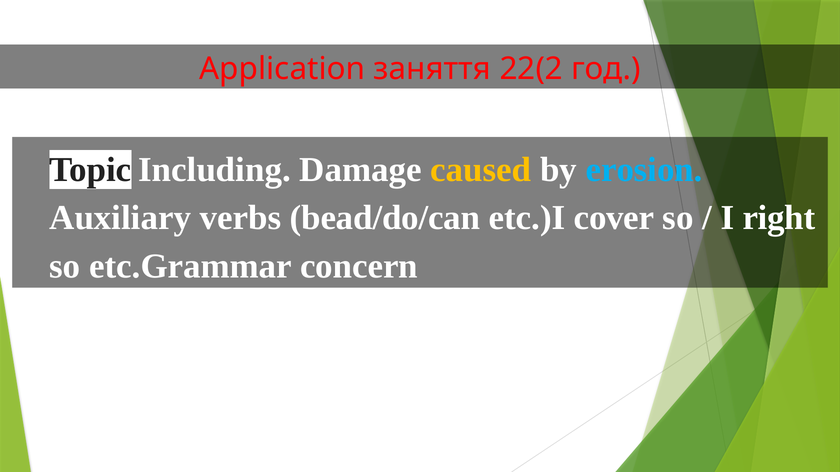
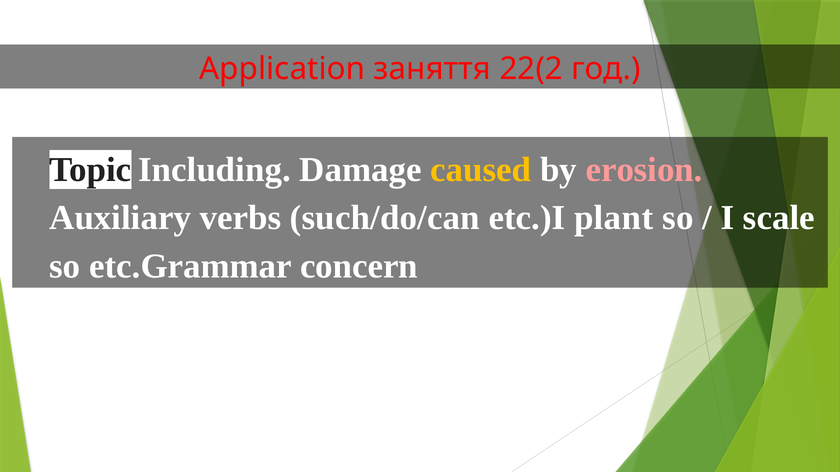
erosion colour: light blue -> pink (644, 170)
bead/do/can: bead/do/can -> such/do/can (385, 218)
cover: cover -> plant (614, 218)
right: right -> scale (779, 218)
